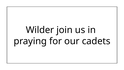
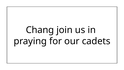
Wilder: Wilder -> Chang (40, 30)
